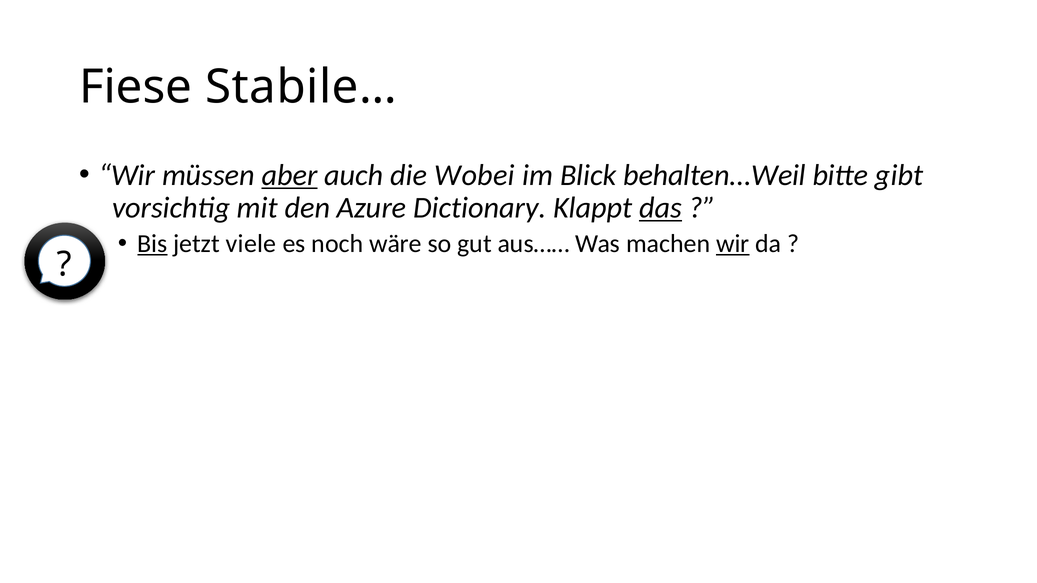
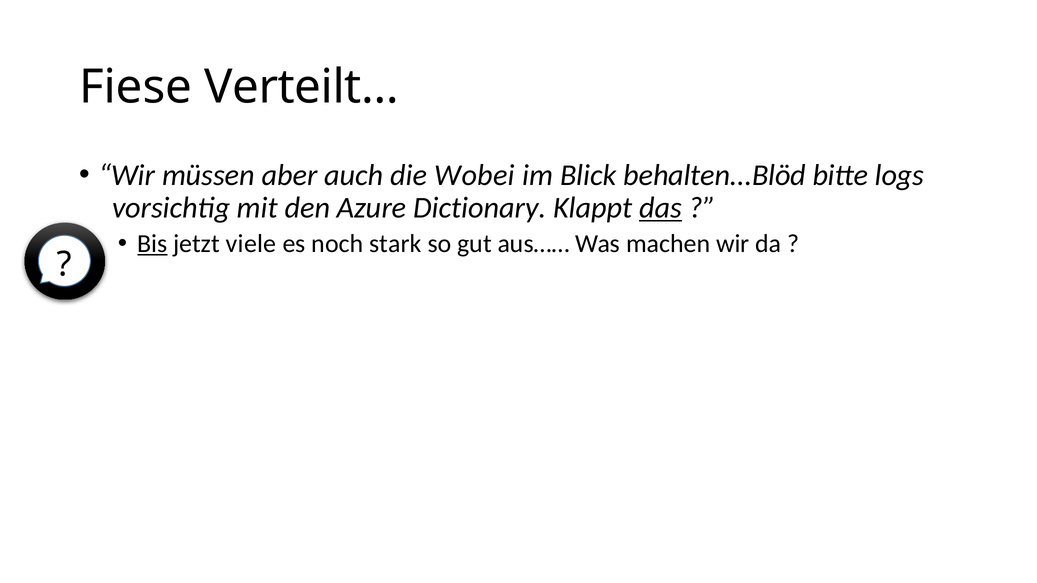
Stabile…: Stabile… -> Verteilt… (301, 87)
aber underline: present -> none (290, 175)
behalten...Weil: behalten...Weil -> behalten...Blöd (715, 175)
gibt: gibt -> logs (899, 175)
wäre: wäre -> stark (395, 244)
wir underline: present -> none (733, 244)
